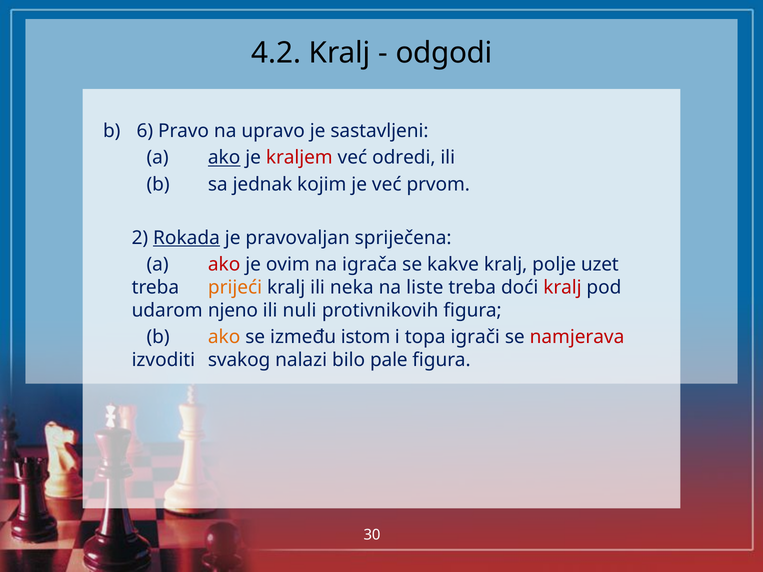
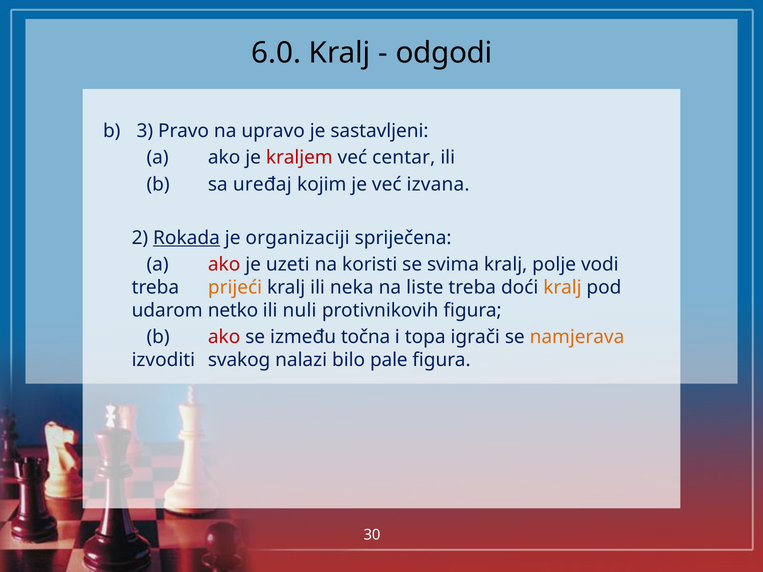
4.2: 4.2 -> 6.0 (276, 53)
6: 6 -> 3 (145, 131)
ako underline: present -> none (224, 158)
odredi: odredi -> centar (404, 158)
jednak: jednak -> uređaj (262, 184)
prvom: prvom -> izvana (438, 184)
pravovaljan: pravovaljan -> organizaciji (298, 238)
ovim: ovim -> uzeti (288, 265)
igrača: igrača -> koristi (370, 265)
kakve: kakve -> svima (453, 265)
uzet: uzet -> vodi (600, 265)
kralj colour: red -> orange (562, 287)
njeno: njeno -> netko (233, 310)
ako colour: orange -> red (224, 337)
istom: istom -> točna (366, 337)
namjerava colour: red -> orange (577, 337)
